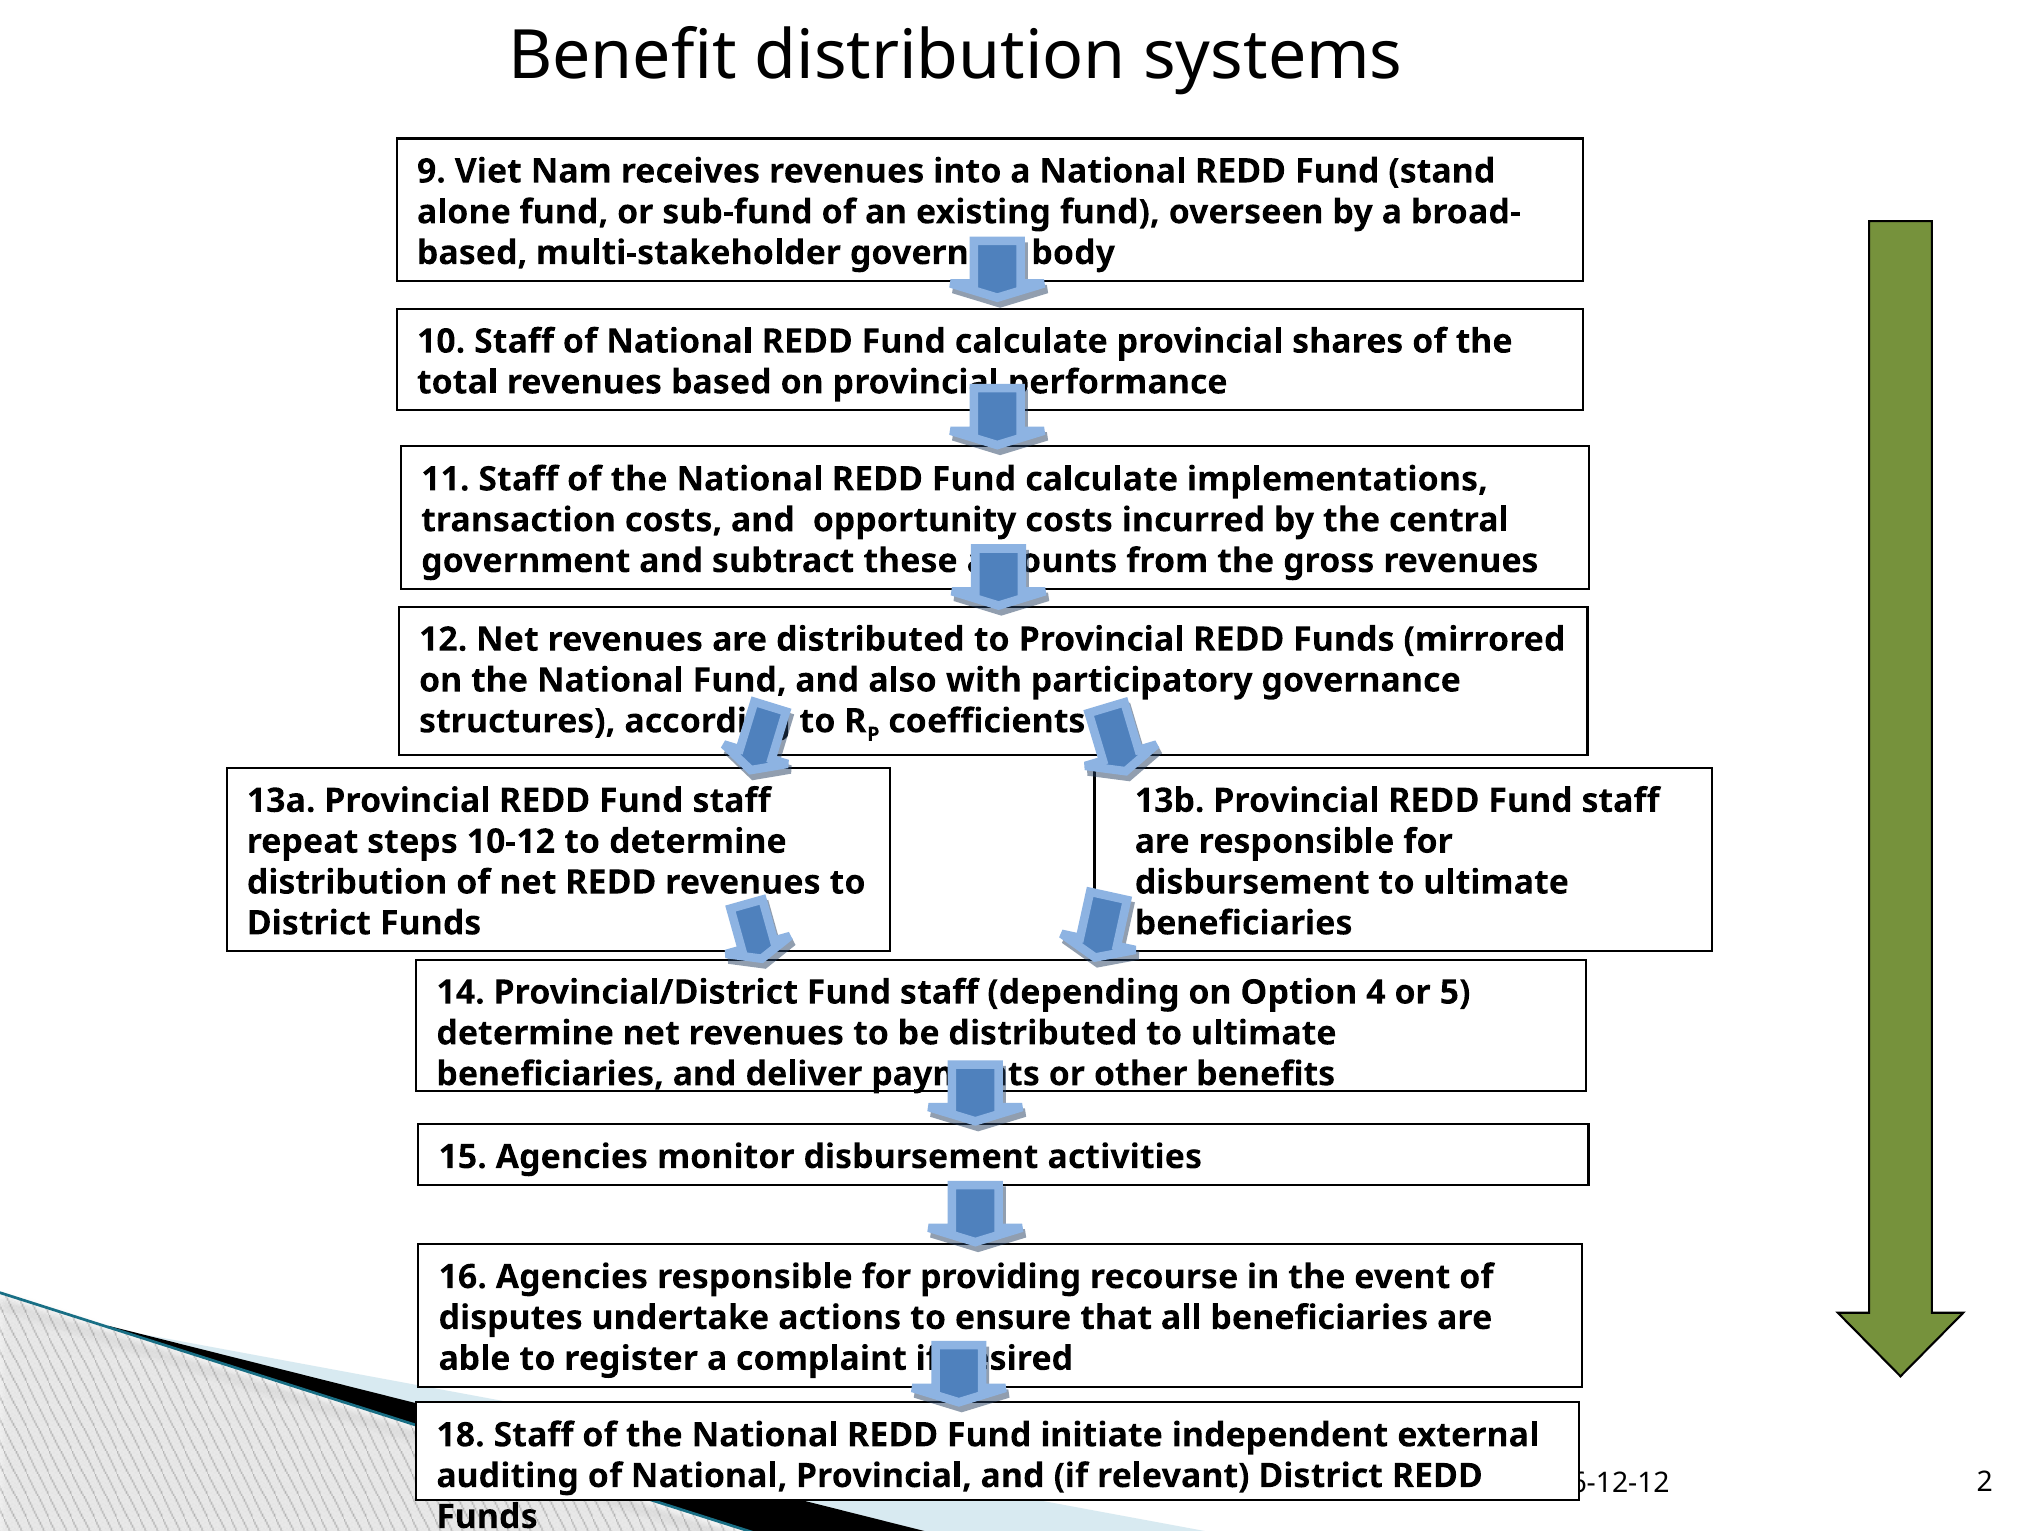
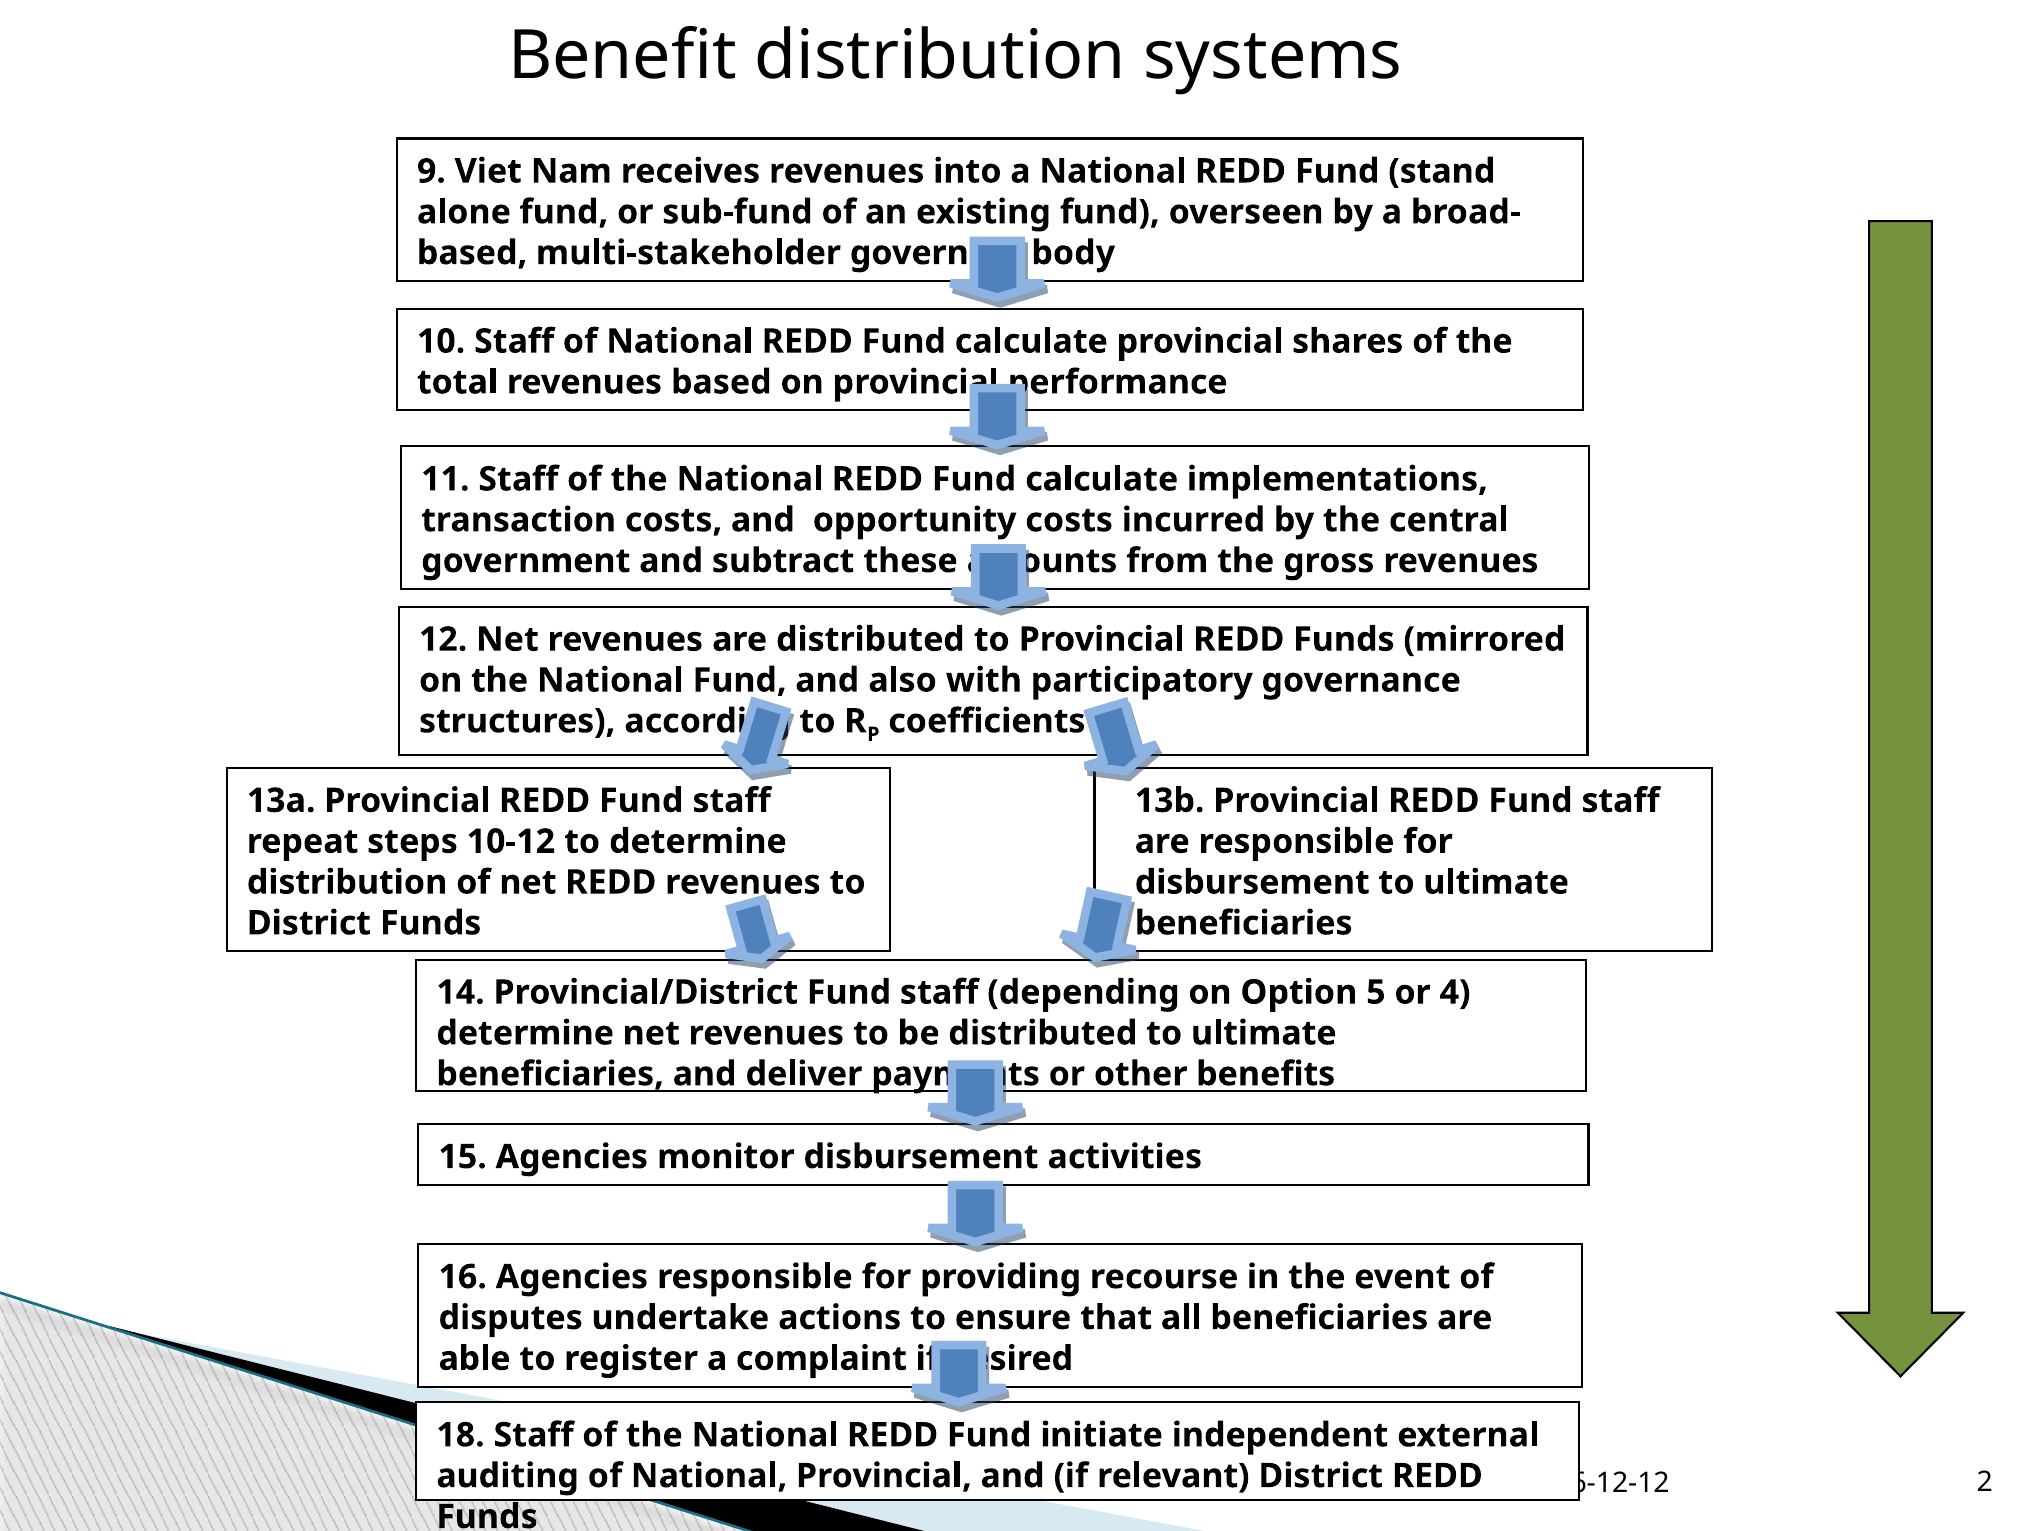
4: 4 -> 5 (1376, 993)
5: 5 -> 4 (1455, 993)
